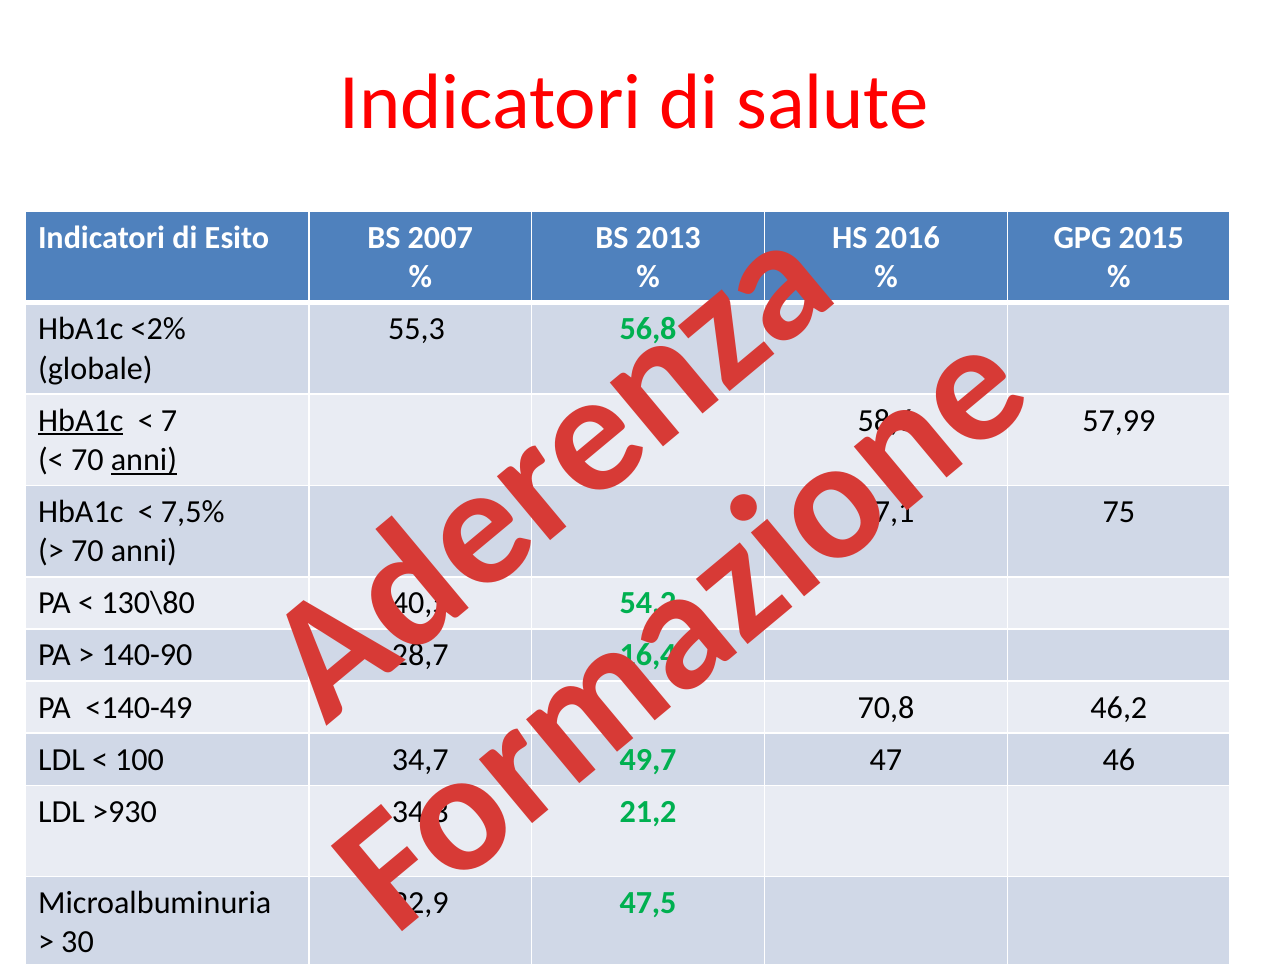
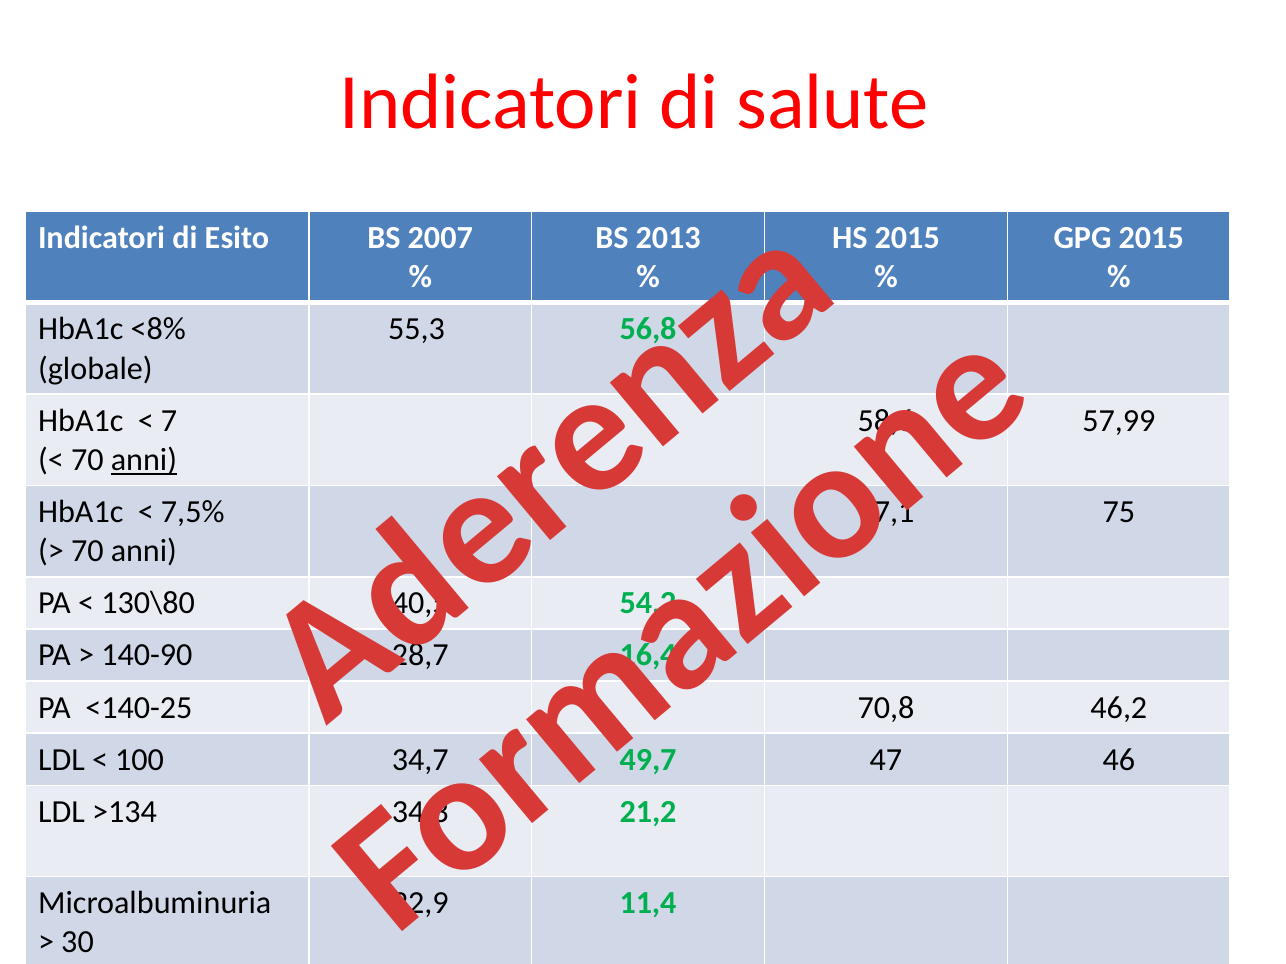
2016: 2016 -> 2015 (907, 238)
<2%: <2% -> <8% (158, 329)
HbA1c underline: present -> none (81, 421)
<140-49: <140-49 -> <140-25 (139, 708)
>930: >930 -> >134 (125, 812)
47,5: 47,5 -> 11,4 (648, 904)
